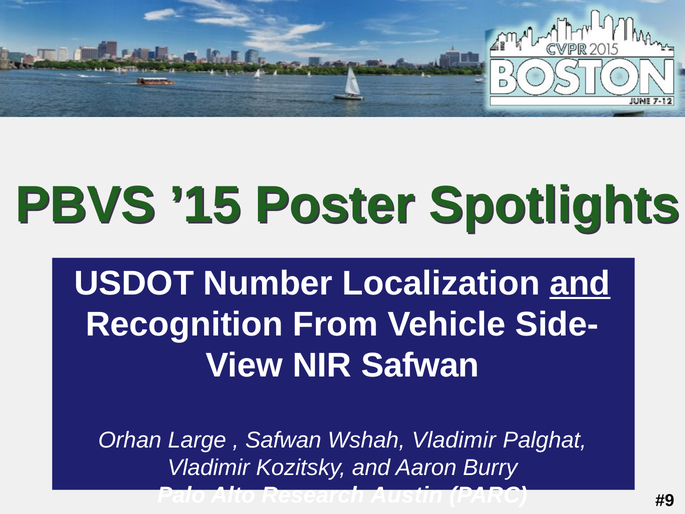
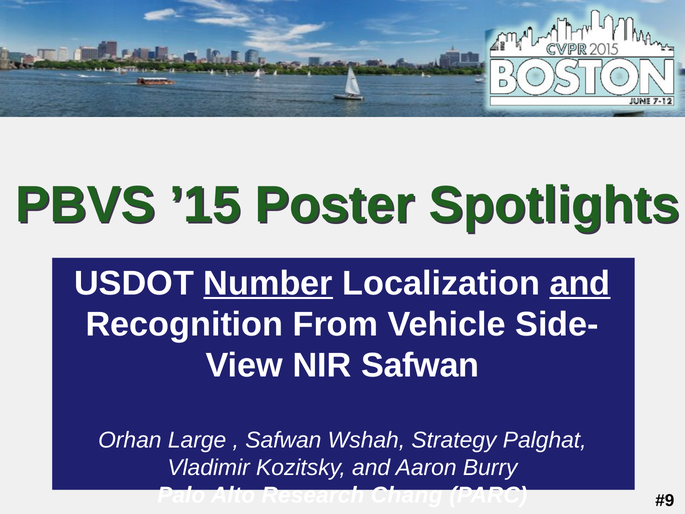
Number underline: none -> present (268, 283)
Wshah Vladimir: Vladimir -> Strategy (454, 440)
Austin: Austin -> Chang (407, 495)
